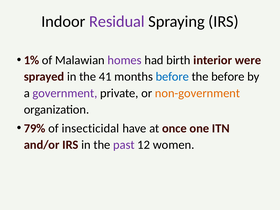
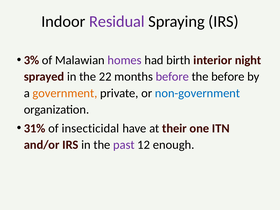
1%: 1% -> 3% (31, 60)
were: were -> night (248, 60)
41: 41 -> 22 (105, 77)
before colour: blue -> purple (172, 77)
government colour: purple -> orange (65, 93)
non-government colour: orange -> blue (198, 93)
79%: 79% -> 31% (35, 128)
once: once -> their (174, 128)
women: women -> enough (174, 145)
